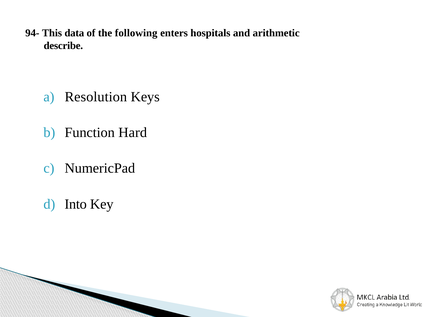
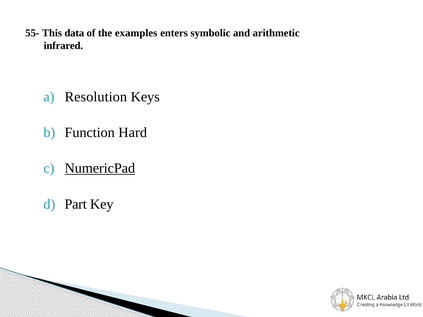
94-: 94- -> 55- (32, 33)
following: following -> examples (136, 33)
hospitals: hospitals -> symbolic (210, 33)
describe: describe -> infrared (63, 46)
NumericPad underline: none -> present (100, 168)
Into: Into -> Part (76, 204)
